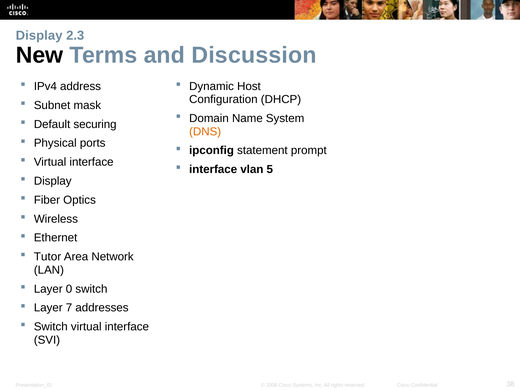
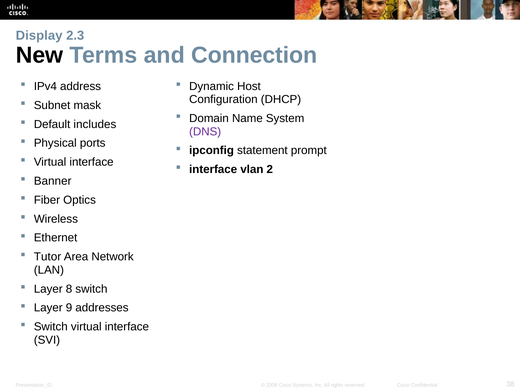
Discussion: Discussion -> Connection (254, 55)
securing: securing -> includes (95, 124)
DNS colour: orange -> purple (205, 132)
5: 5 -> 2 (270, 169)
Display: Display -> Banner (53, 181)
0: 0 -> 8 (69, 289)
7: 7 -> 9 (69, 308)
